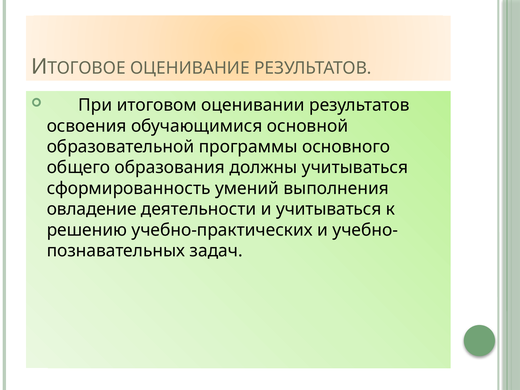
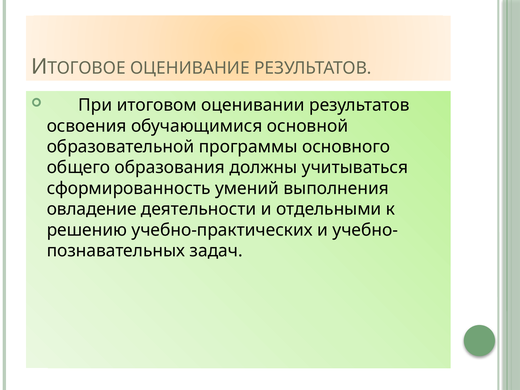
и учитываться: учитываться -> отдельными (329, 209)
